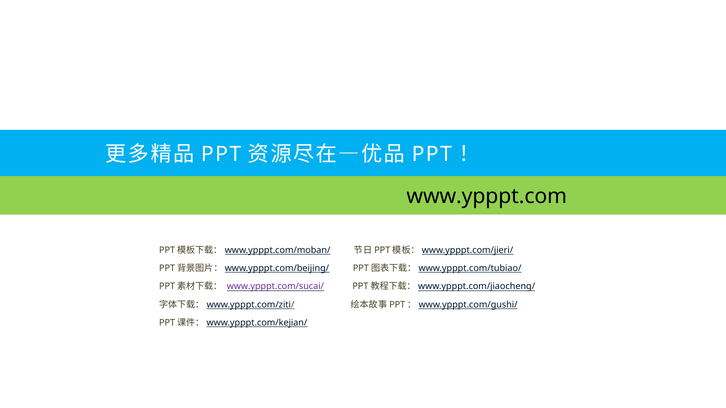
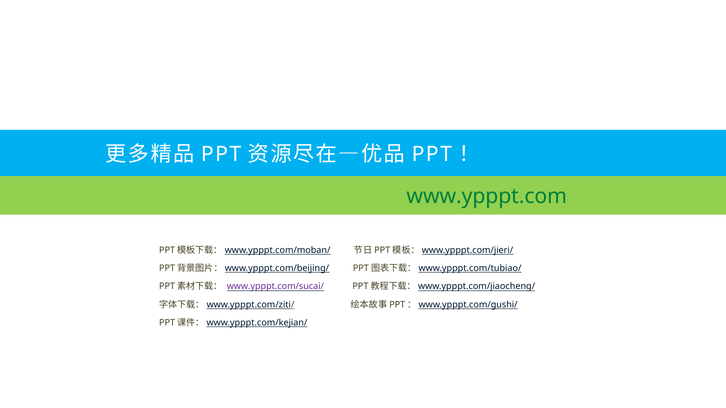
www.ypppt.com colour: black -> green (487, 197)
